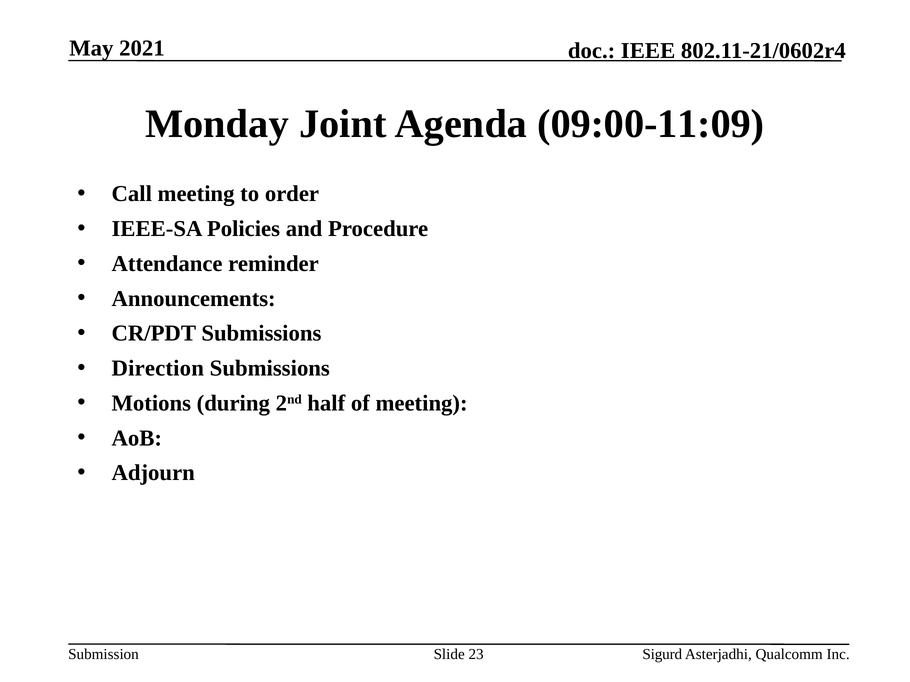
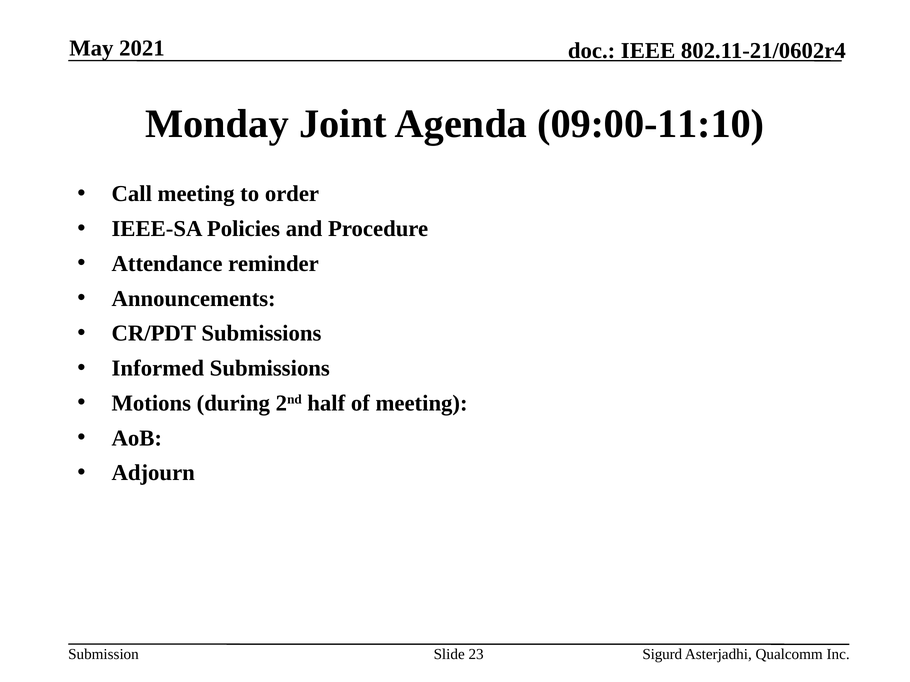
09:00-11:09: 09:00-11:09 -> 09:00-11:10 (651, 124)
Direction: Direction -> Informed (158, 369)
